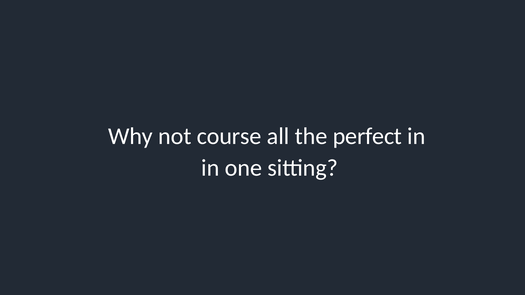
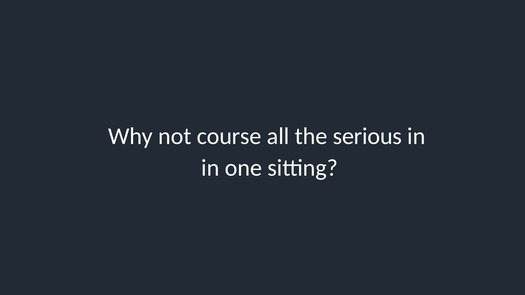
perfect: perfect -> serious (367, 137)
